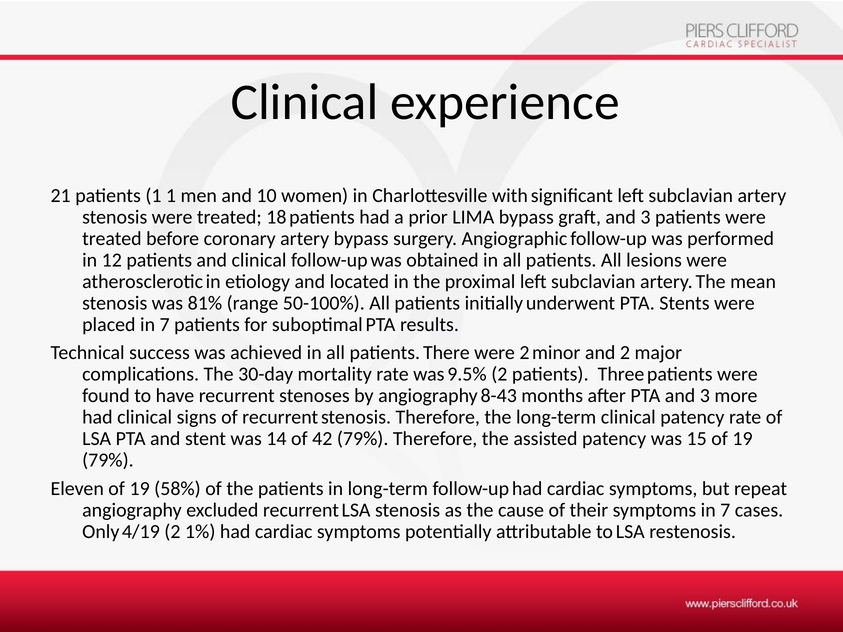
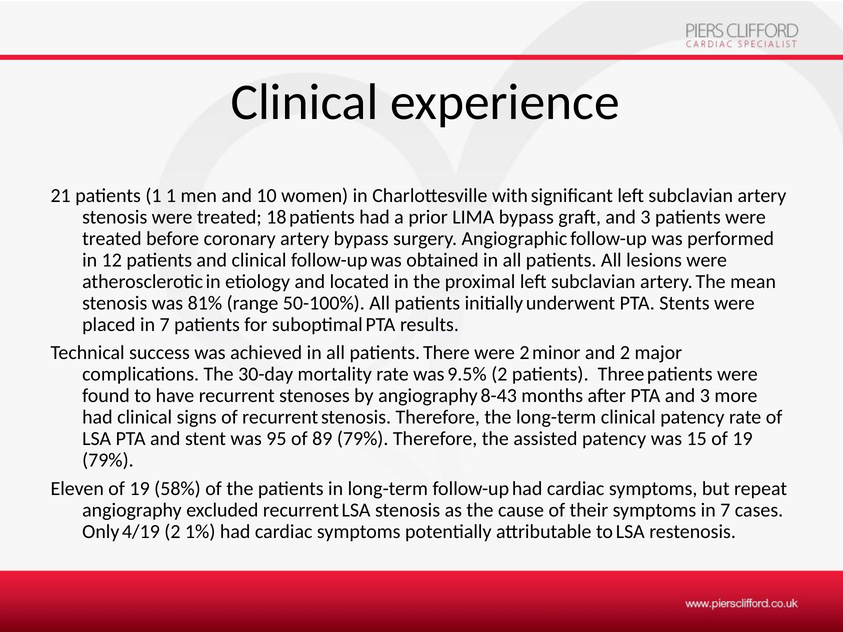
14: 14 -> 95 (276, 439)
42: 42 -> 89 (322, 439)
